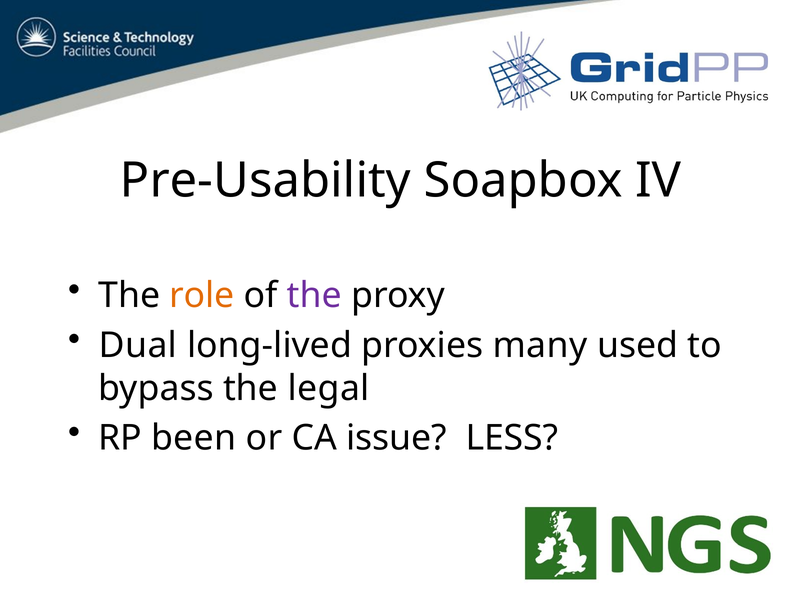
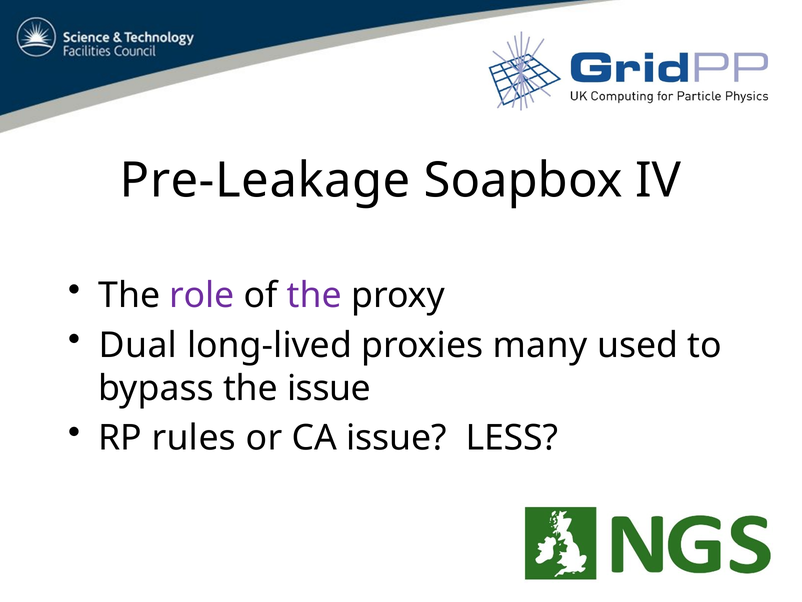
Pre-Usability: Pre-Usability -> Pre-Leakage (265, 181)
role colour: orange -> purple (202, 295)
the legal: legal -> issue (329, 388)
been: been -> rules (194, 438)
